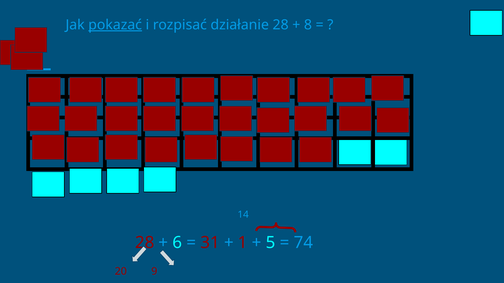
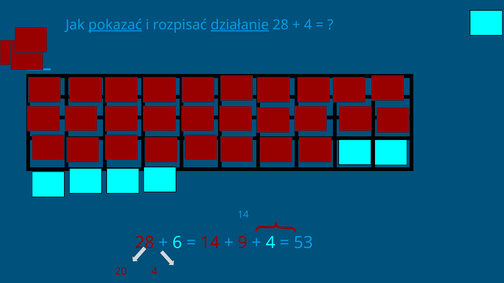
działanie underline: none -> present (240, 25)
8: 8 -> 4 (308, 25)
31: 31 -> 14 (210, 243)
1: 1 -> 9 (243, 243)
5: 5 -> 4 (271, 243)
74: 74 -> 53 (303, 243)
20 9: 9 -> 4 (154, 272)
